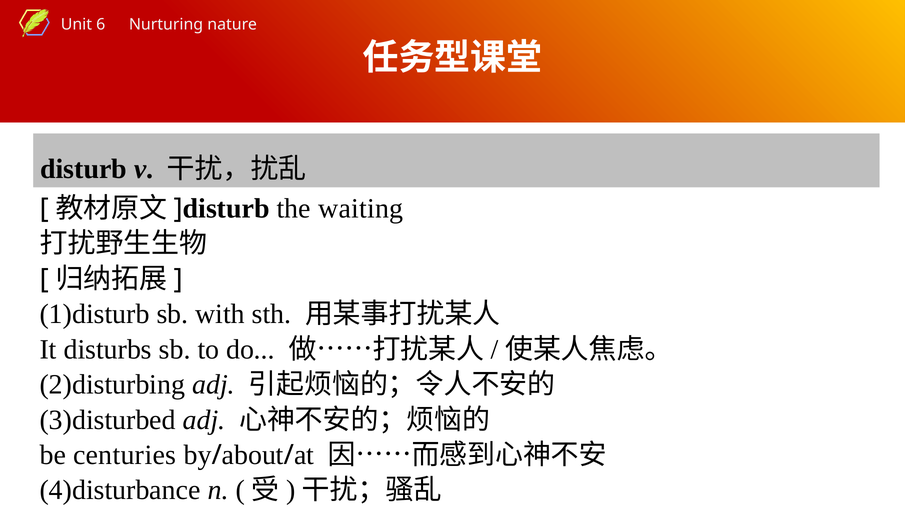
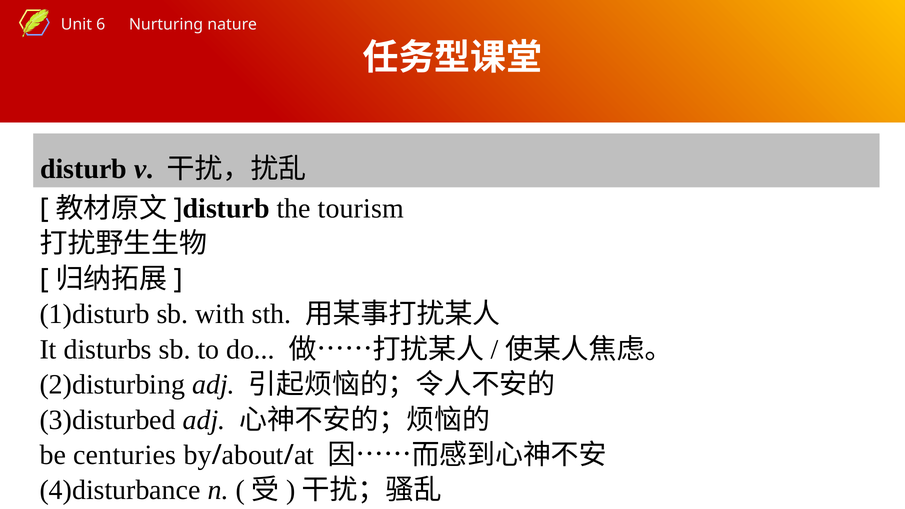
waiting: waiting -> tourism (361, 209)
